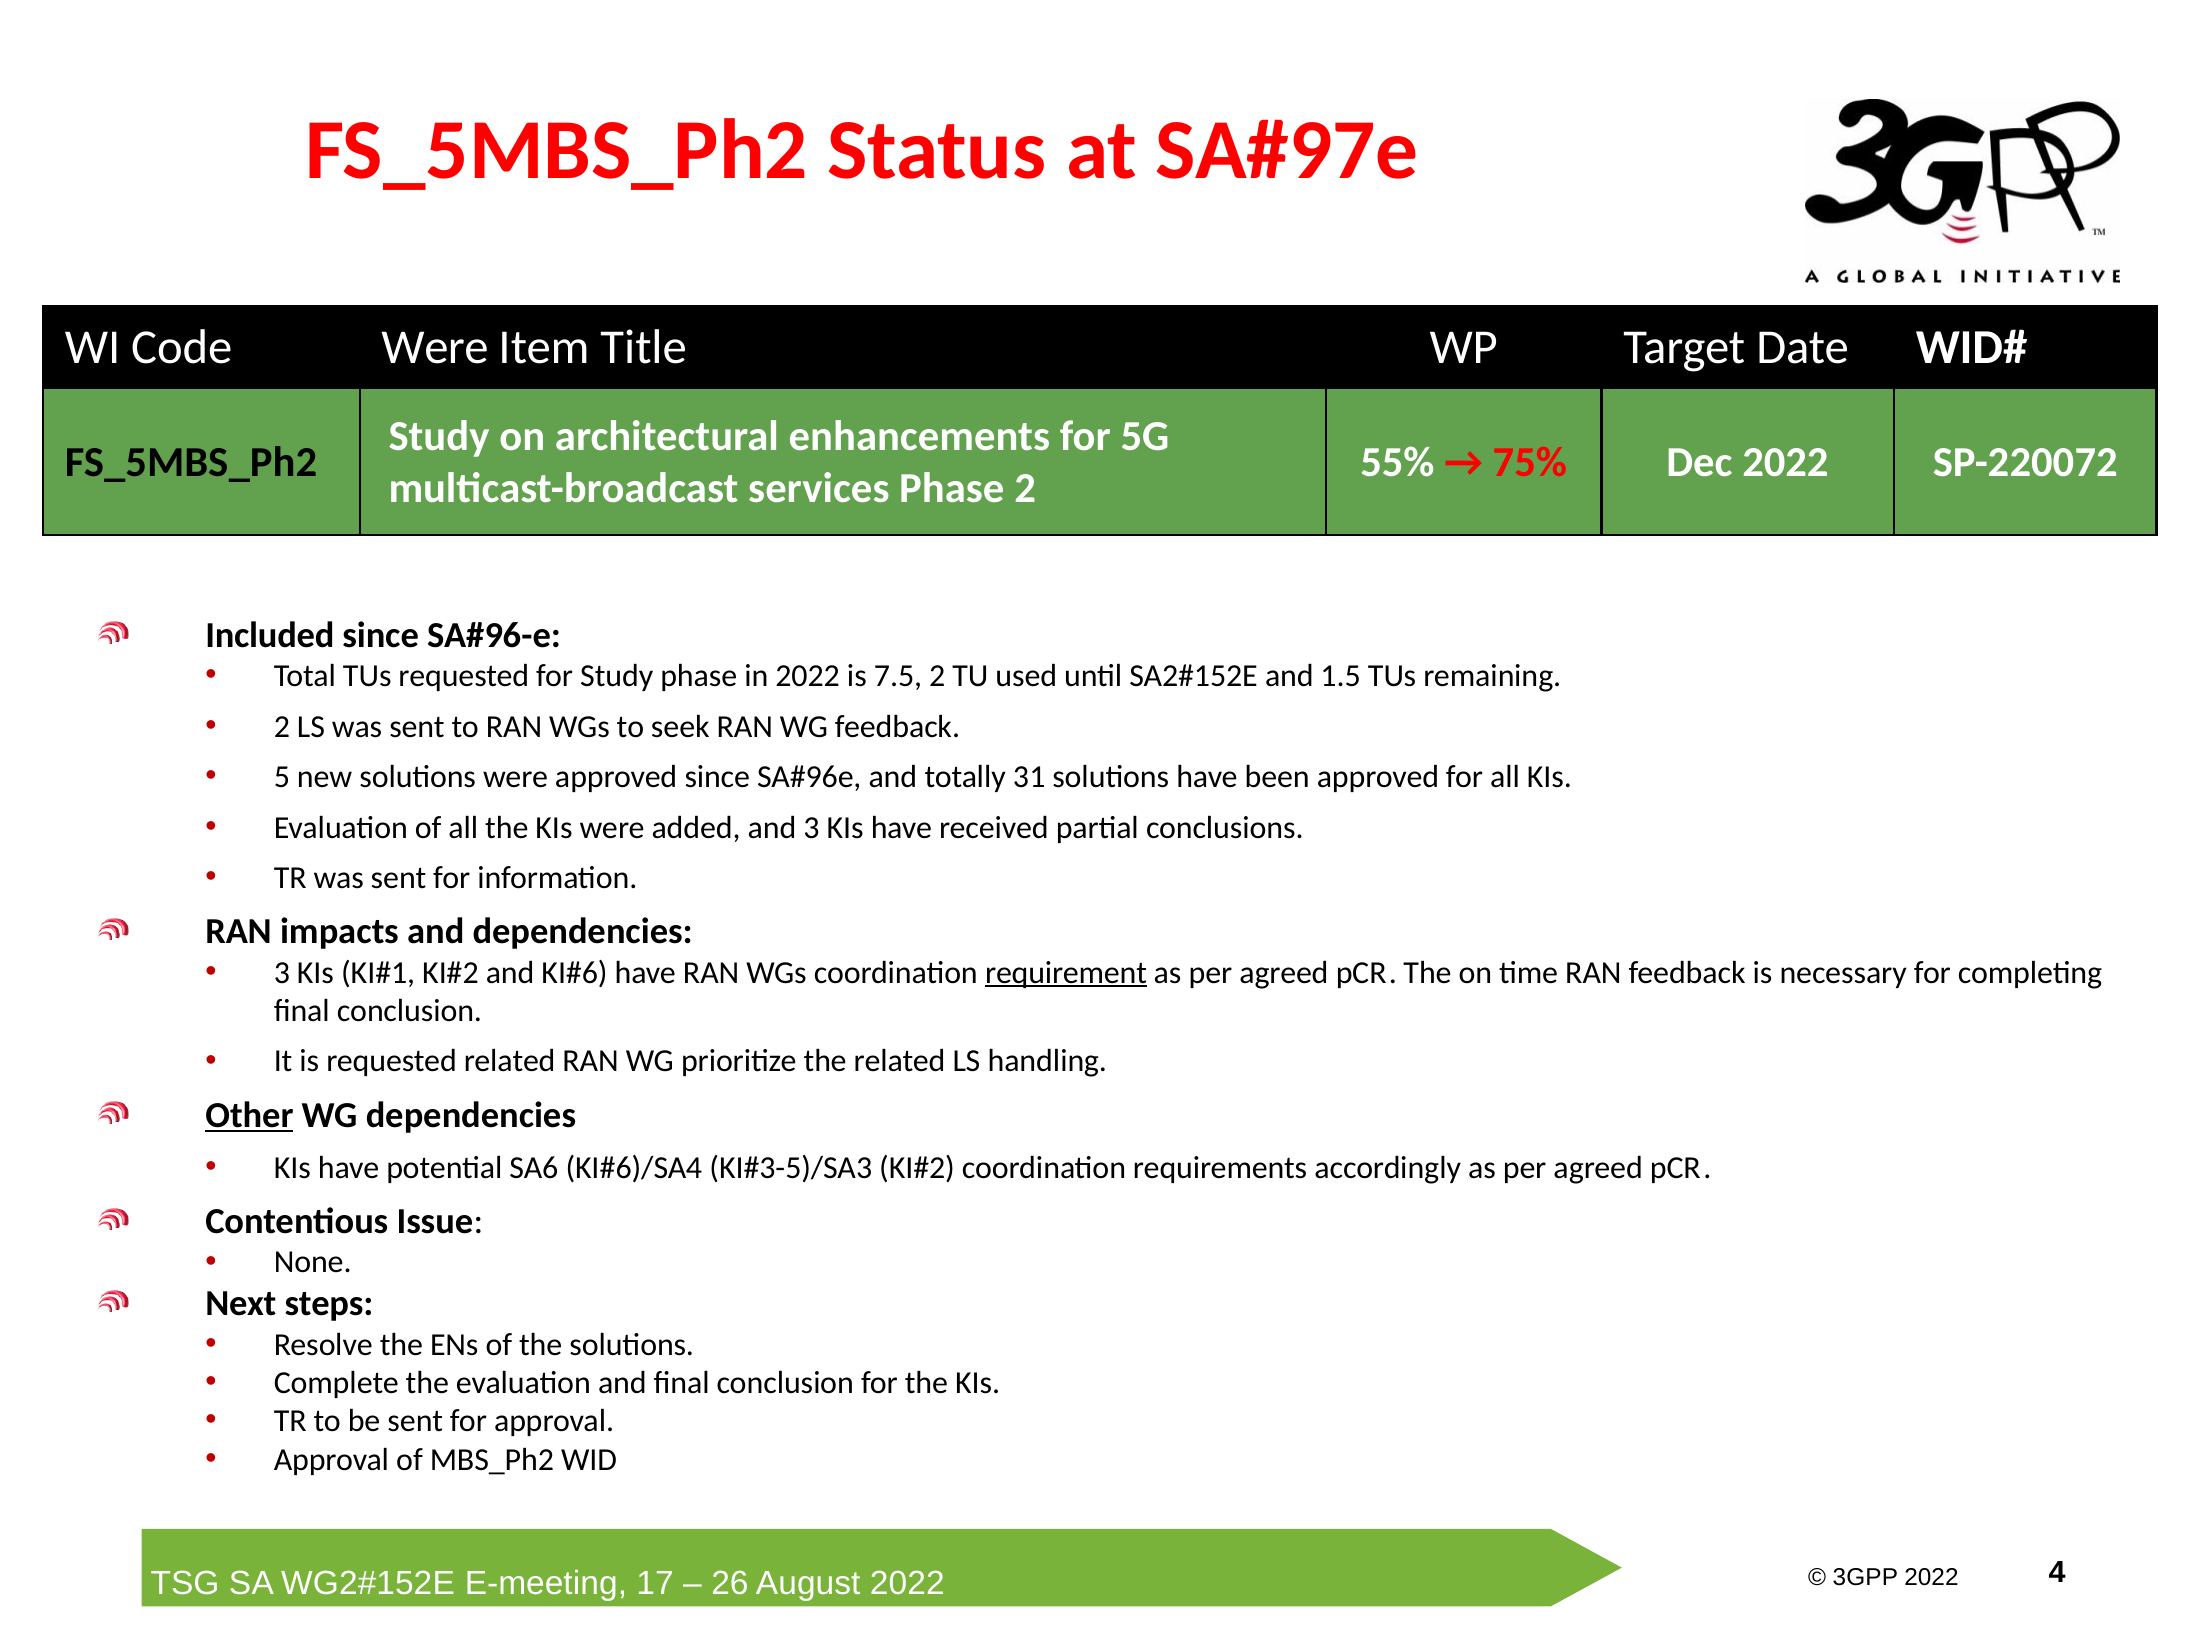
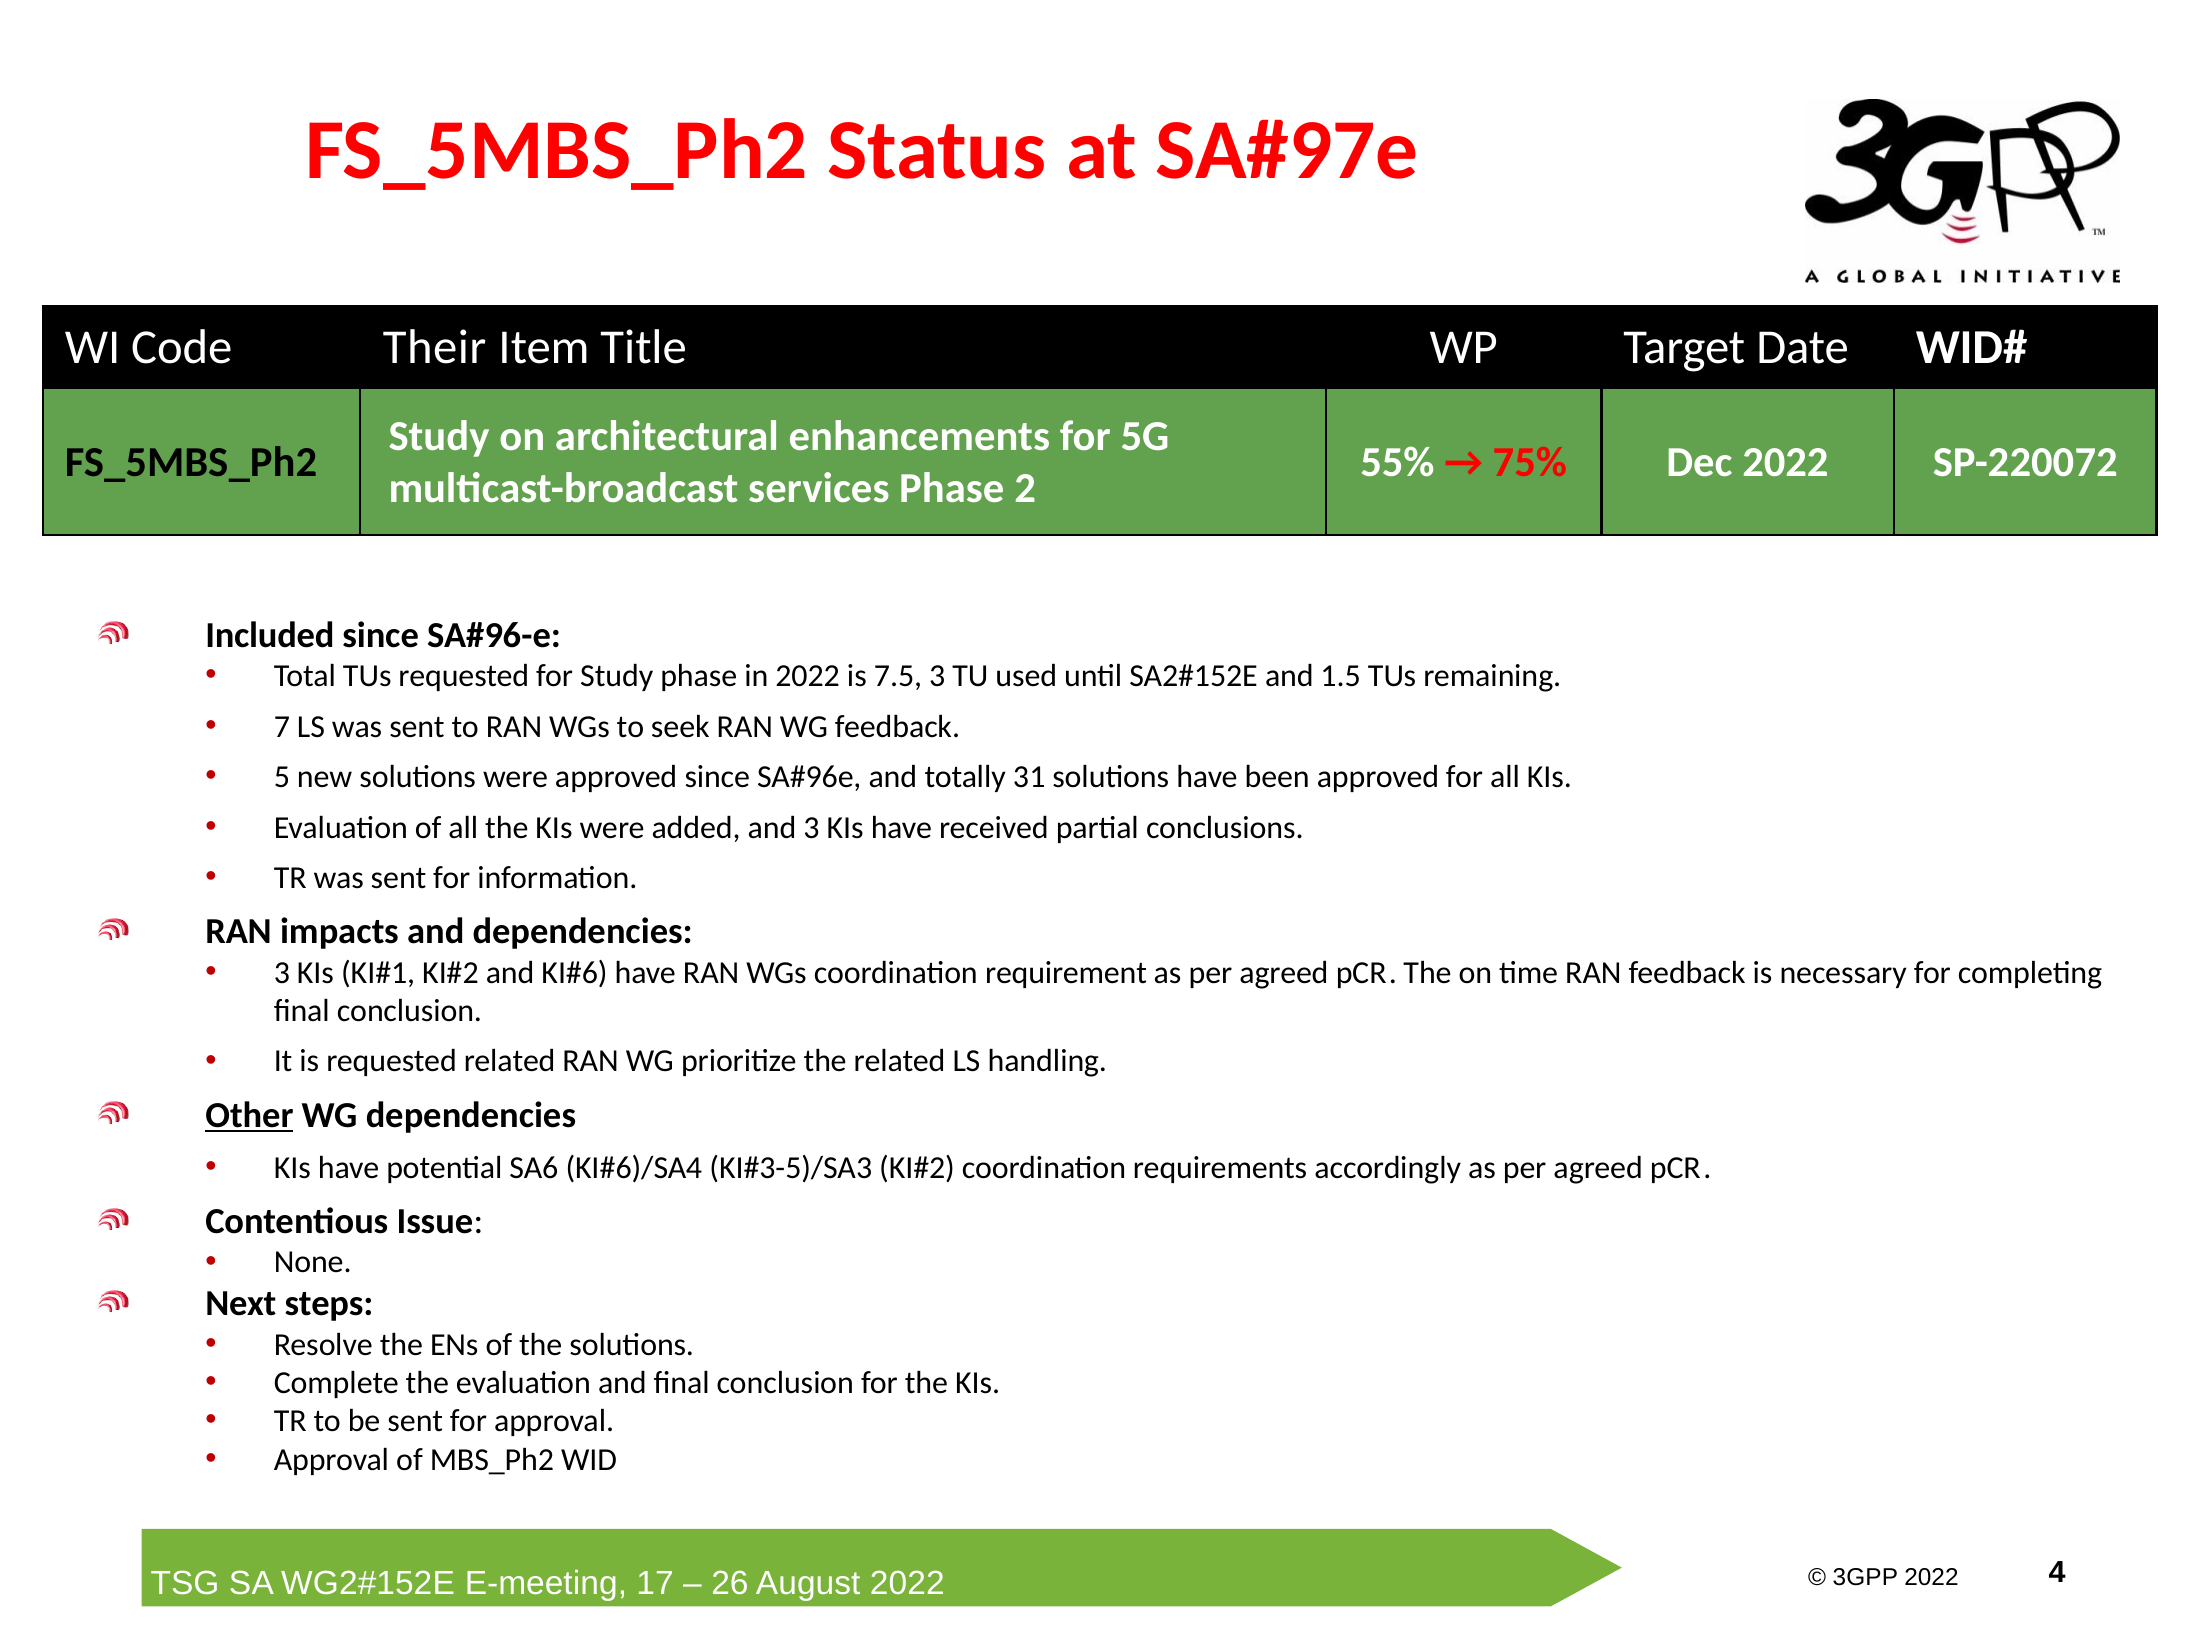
Code Were: Were -> Their (435, 348)
7.5 2: 2 -> 3 (937, 676)
2: 2 -> 7 (282, 727)
requirement underline: present -> none (1066, 973)
